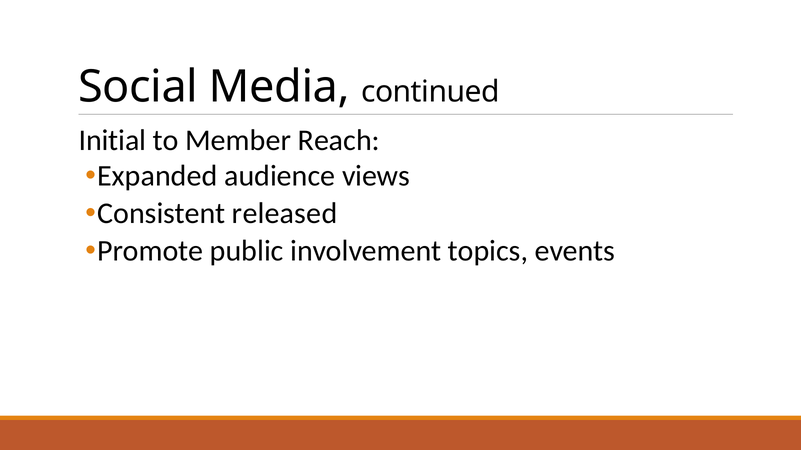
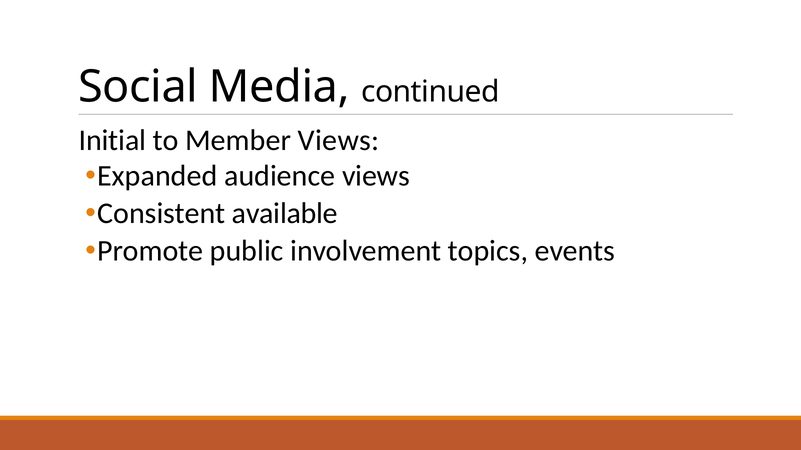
Member Reach: Reach -> Views (339, 140)
released: released -> available (285, 214)
